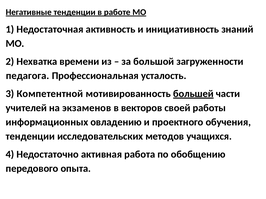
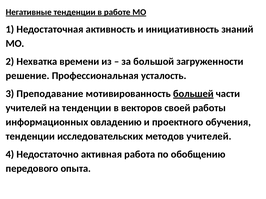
педагога: педагога -> решение (28, 76)
Компетентной: Компетентной -> Преподавание (50, 94)
на экзаменов: экзаменов -> тенденции (87, 108)
методов учащихся: учащихся -> учителей (209, 137)
